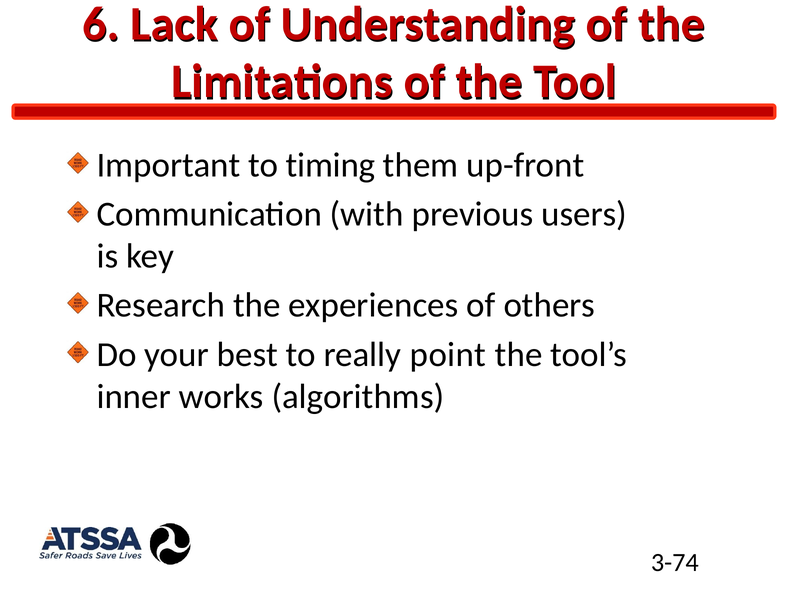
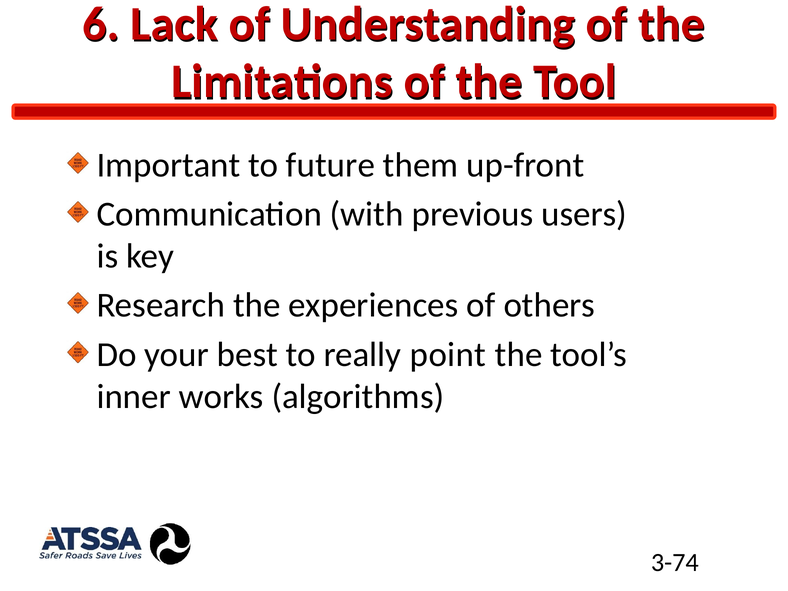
timing: timing -> future (330, 165)
